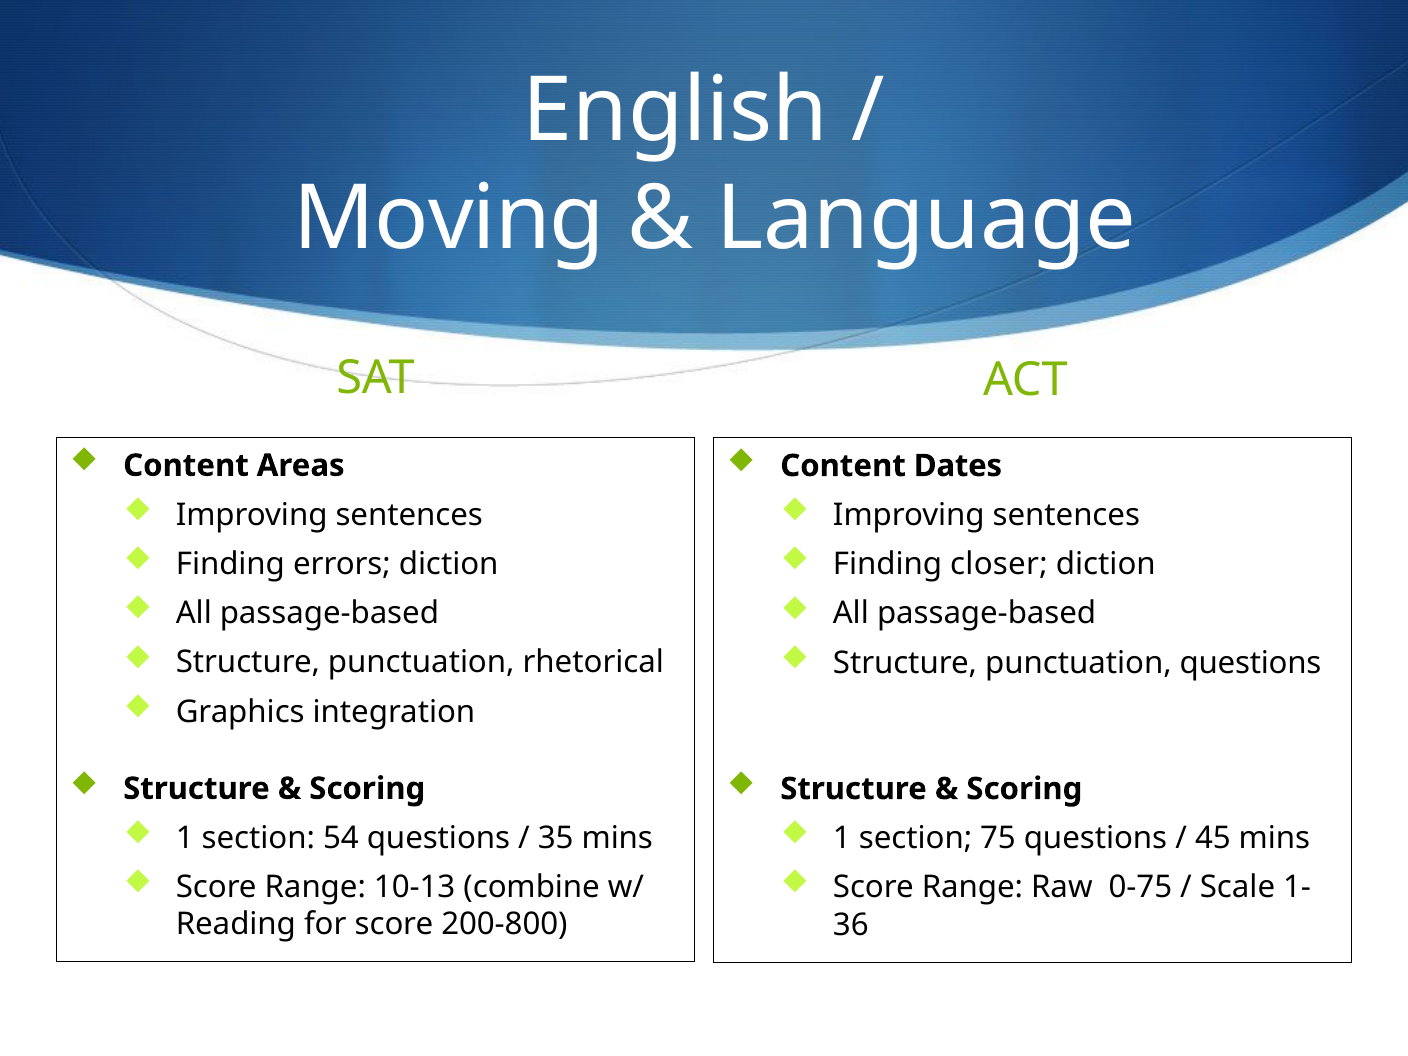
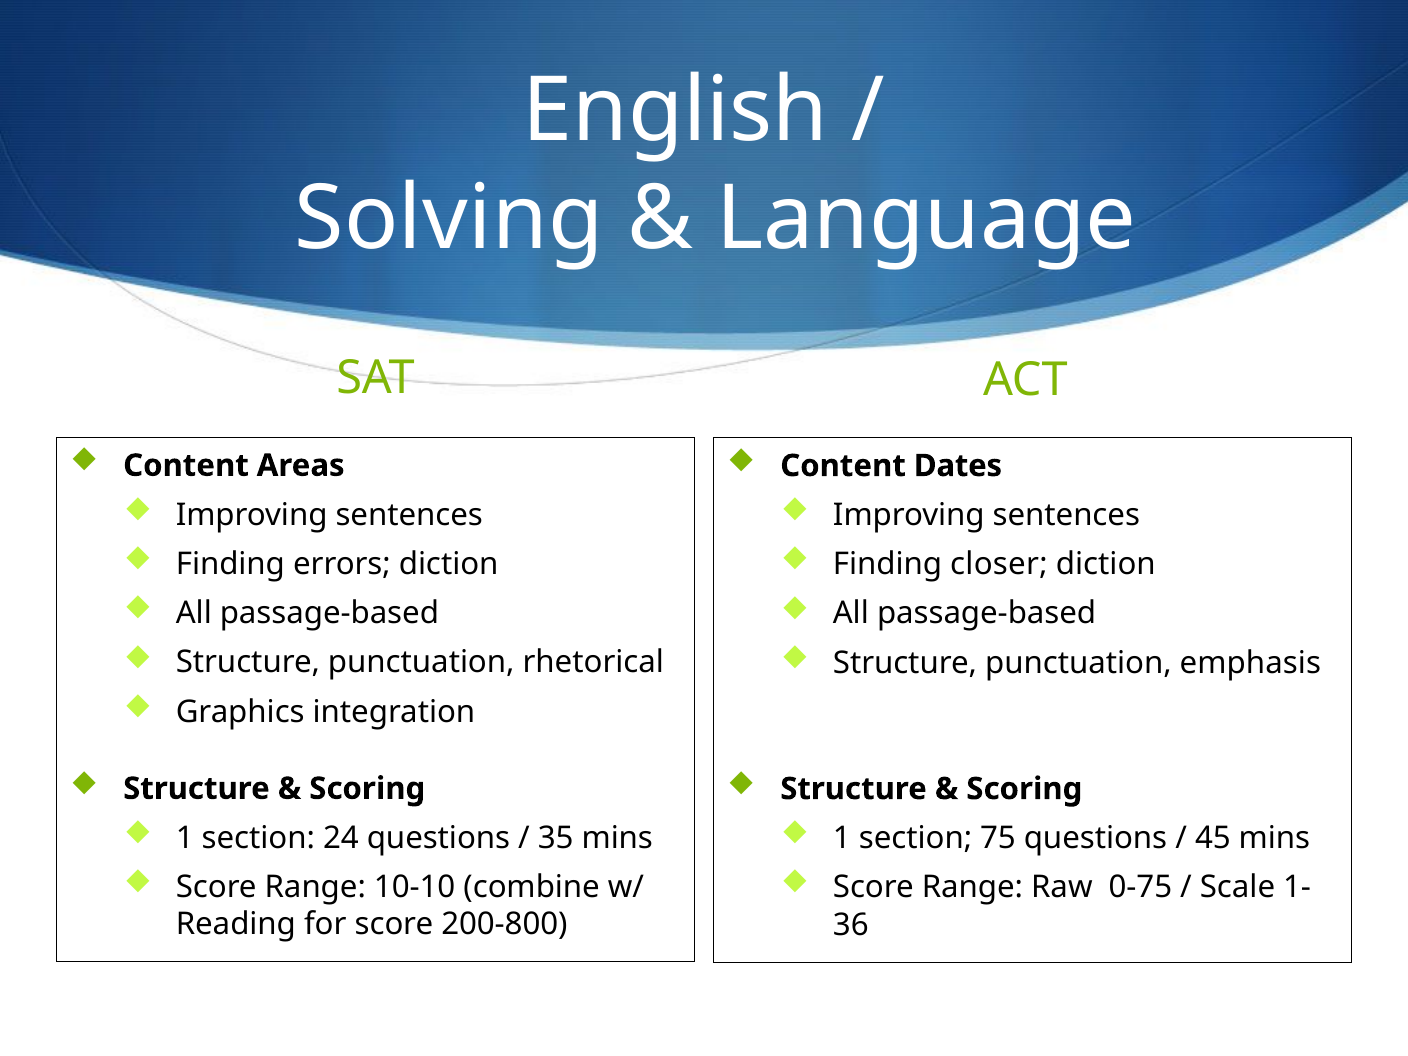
Moving: Moving -> Solving (449, 219)
punctuation questions: questions -> emphasis (1250, 663)
54: 54 -> 24 (341, 838)
10-13: 10-13 -> 10-10 (415, 887)
